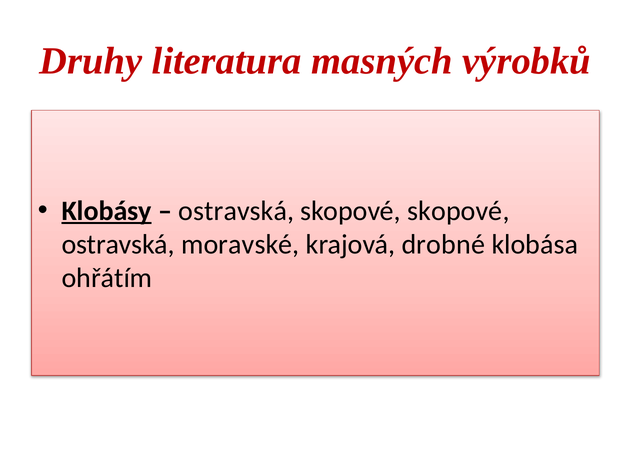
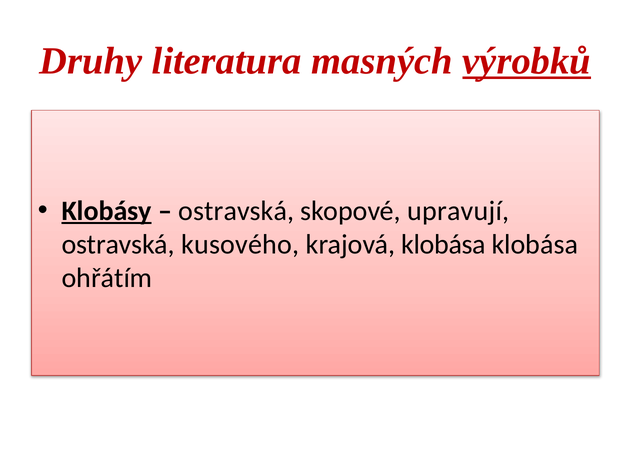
výrobků underline: none -> present (527, 61)
skopové skopové: skopové -> upravují (458, 211)
moravské: moravské -> kusového (240, 245)
krajová drobné: drobné -> klobása (444, 245)
